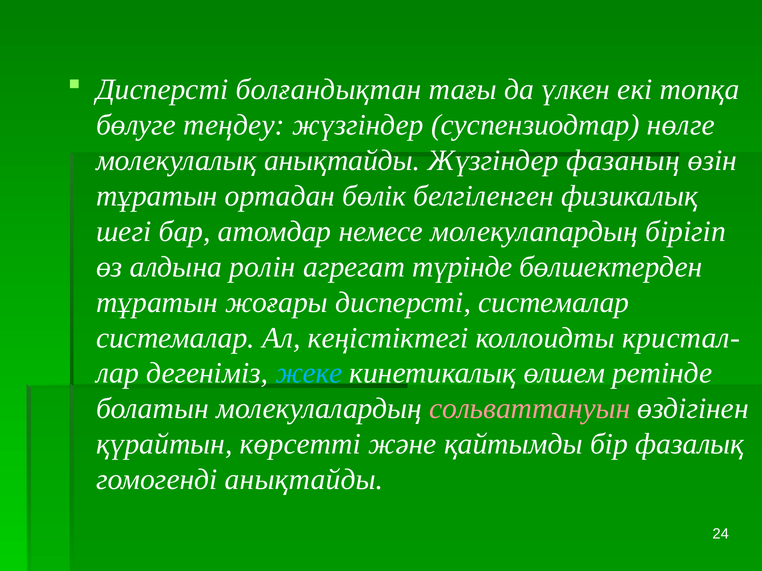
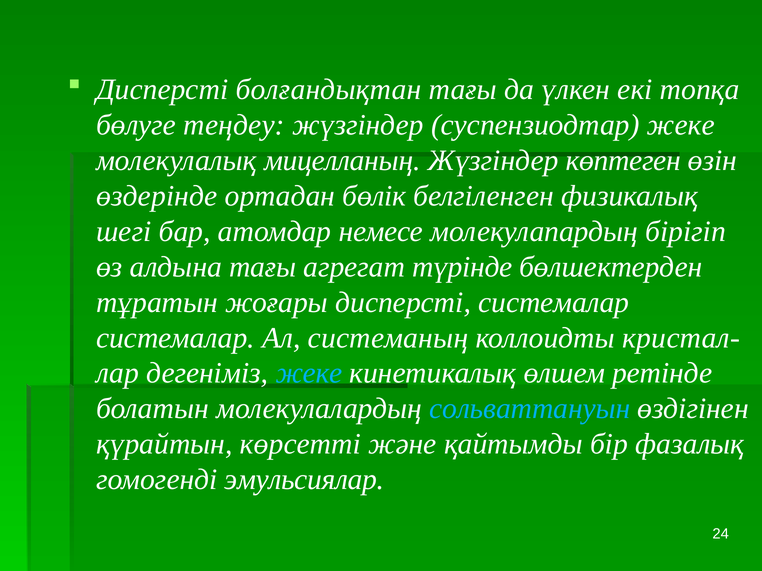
суспензиодтар нөлге: нөлге -> жеке (681, 125)
молекулалық анықтайды: анықтайды -> мицелланың (342, 161)
фазаның: фазаның -> көптеген (623, 161)
тұратын: тұратын -> өздерінде (157, 196)
алдына ролін: ролін -> тағы (263, 267)
кеңістіктегі: кеңістіктегі -> системаның (388, 338)
сольваттануын colour: pink -> light blue (530, 409)
гомогенді анықтайды: анықтайды -> эмульсиялар (304, 480)
